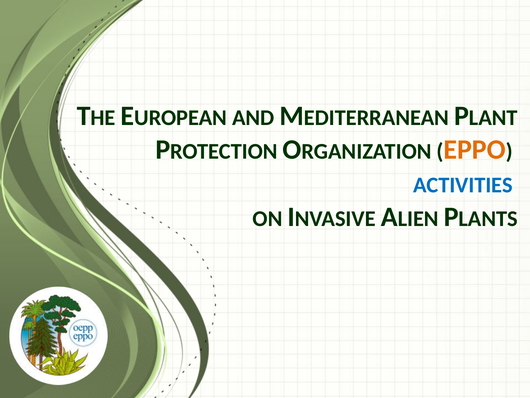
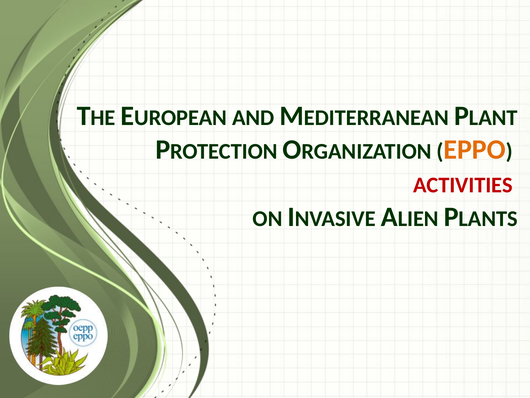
ACTIVITIES colour: blue -> red (463, 185)
